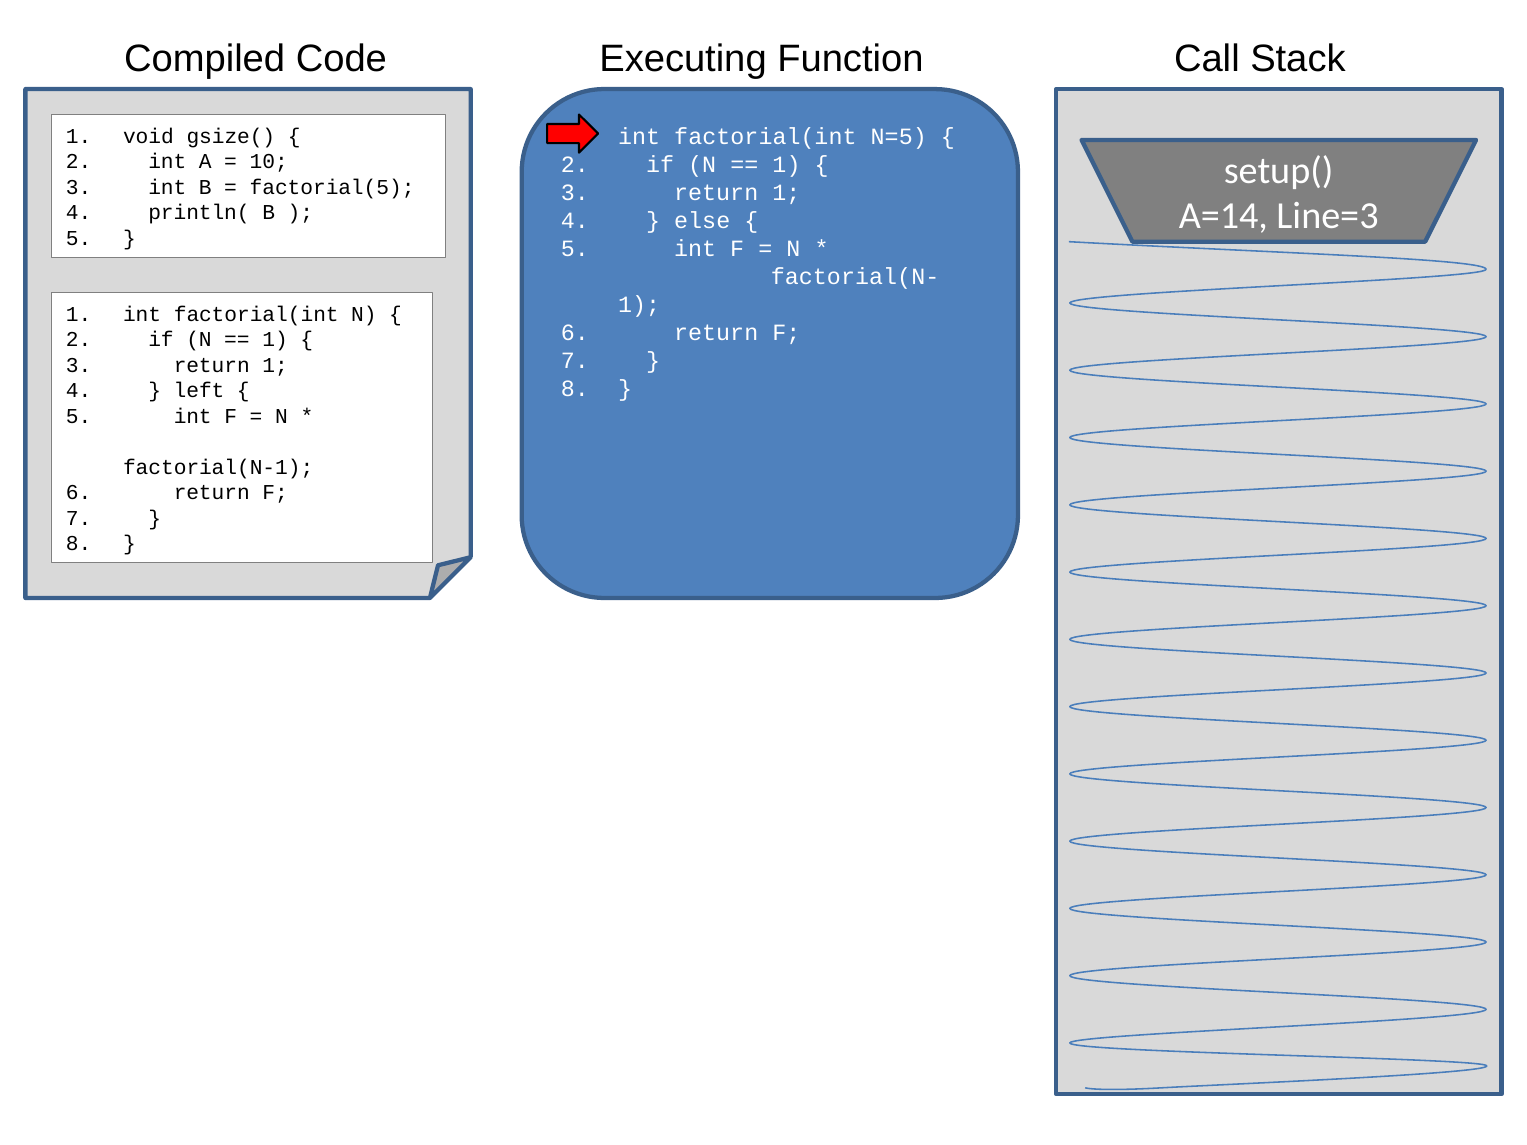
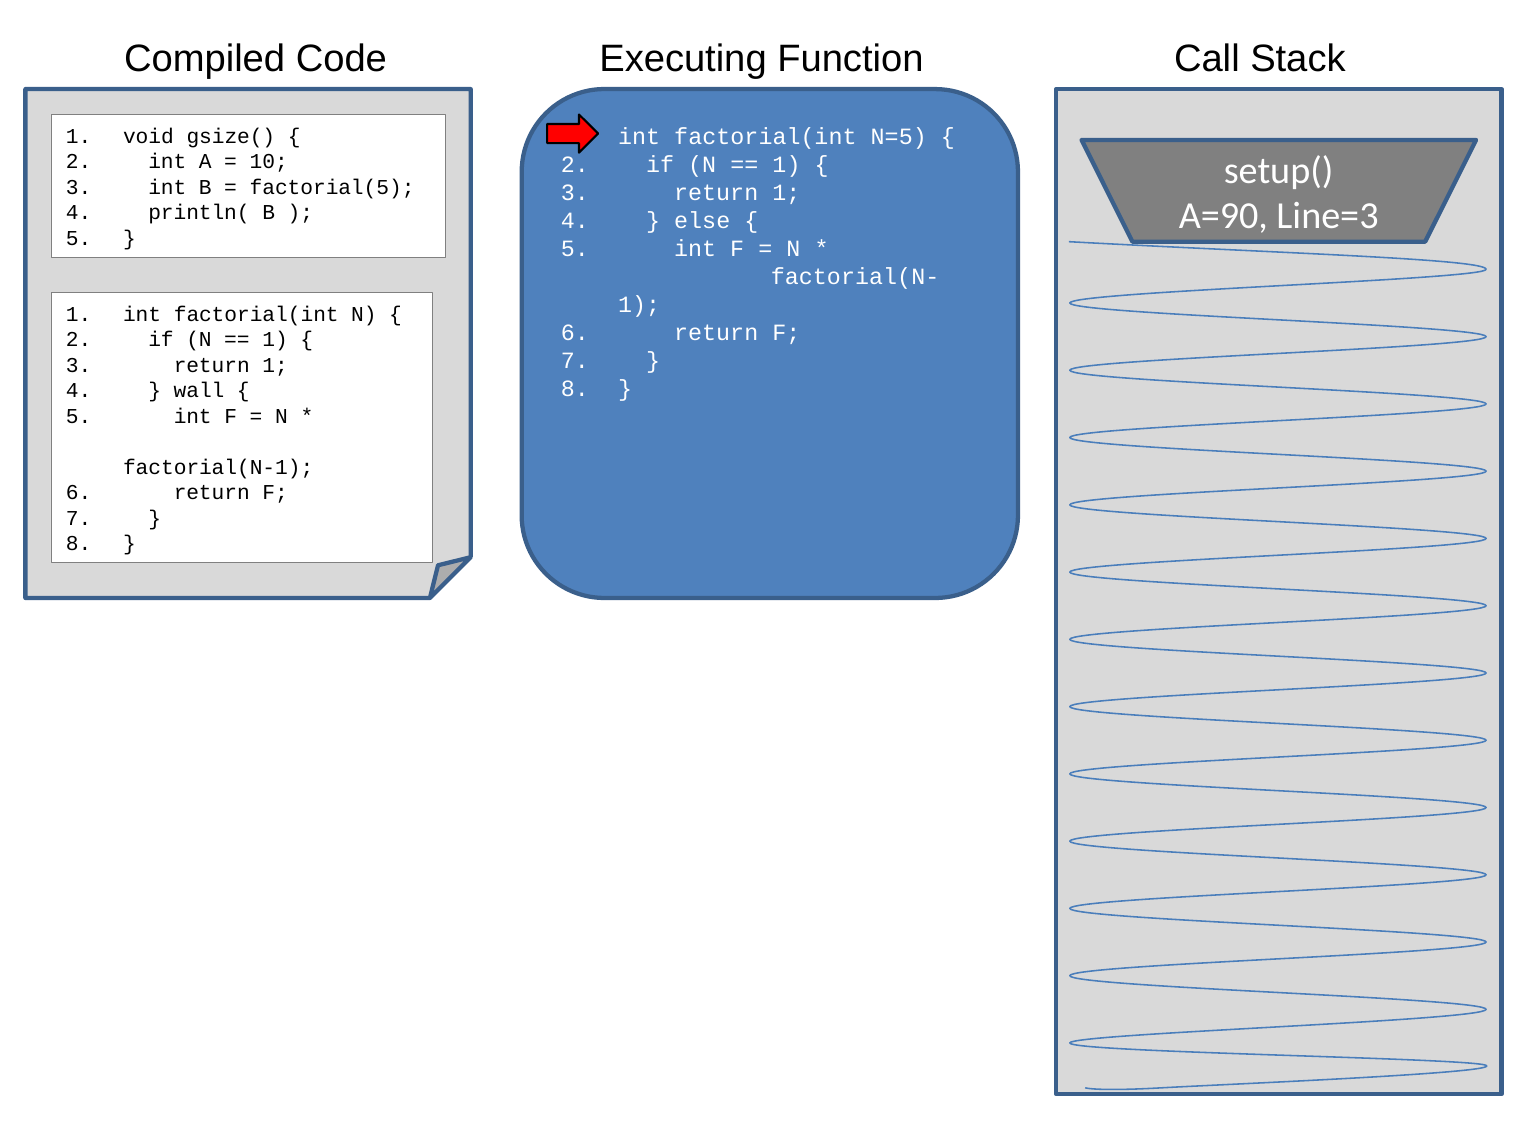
A=14: A=14 -> A=90 (1223, 216)
left: left -> wall (199, 391)
